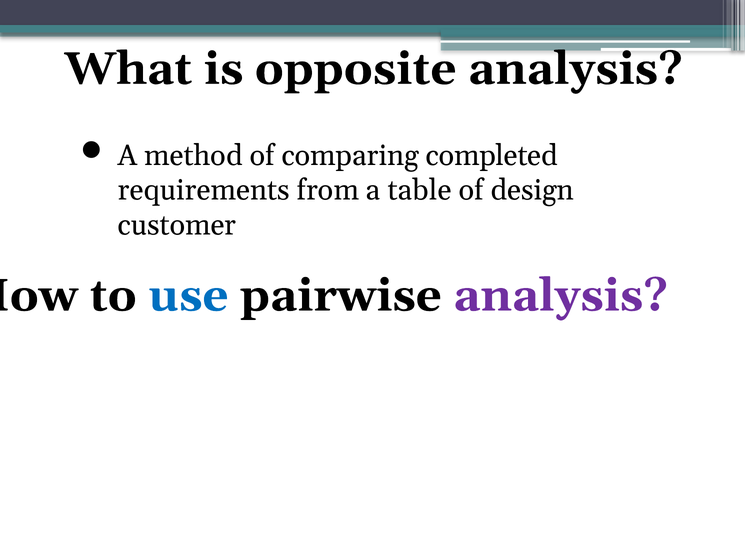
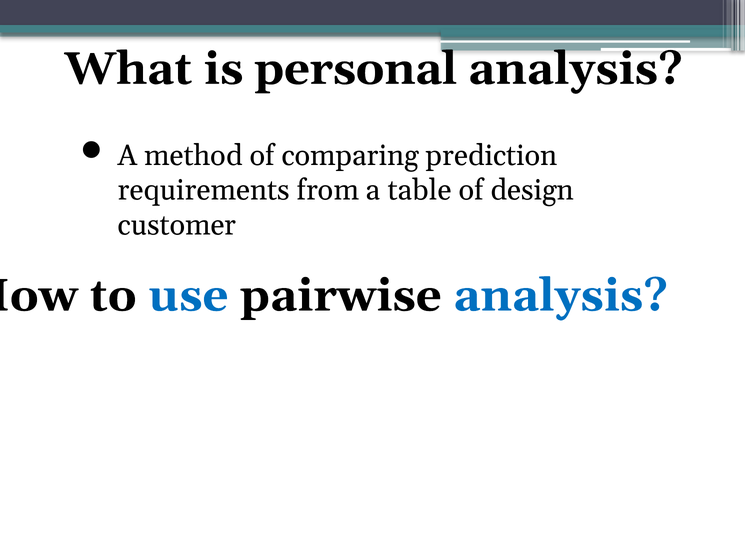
opposite: opposite -> personal (356, 69)
completed: completed -> prediction (492, 156)
analysis colour: purple -> blue (561, 296)
